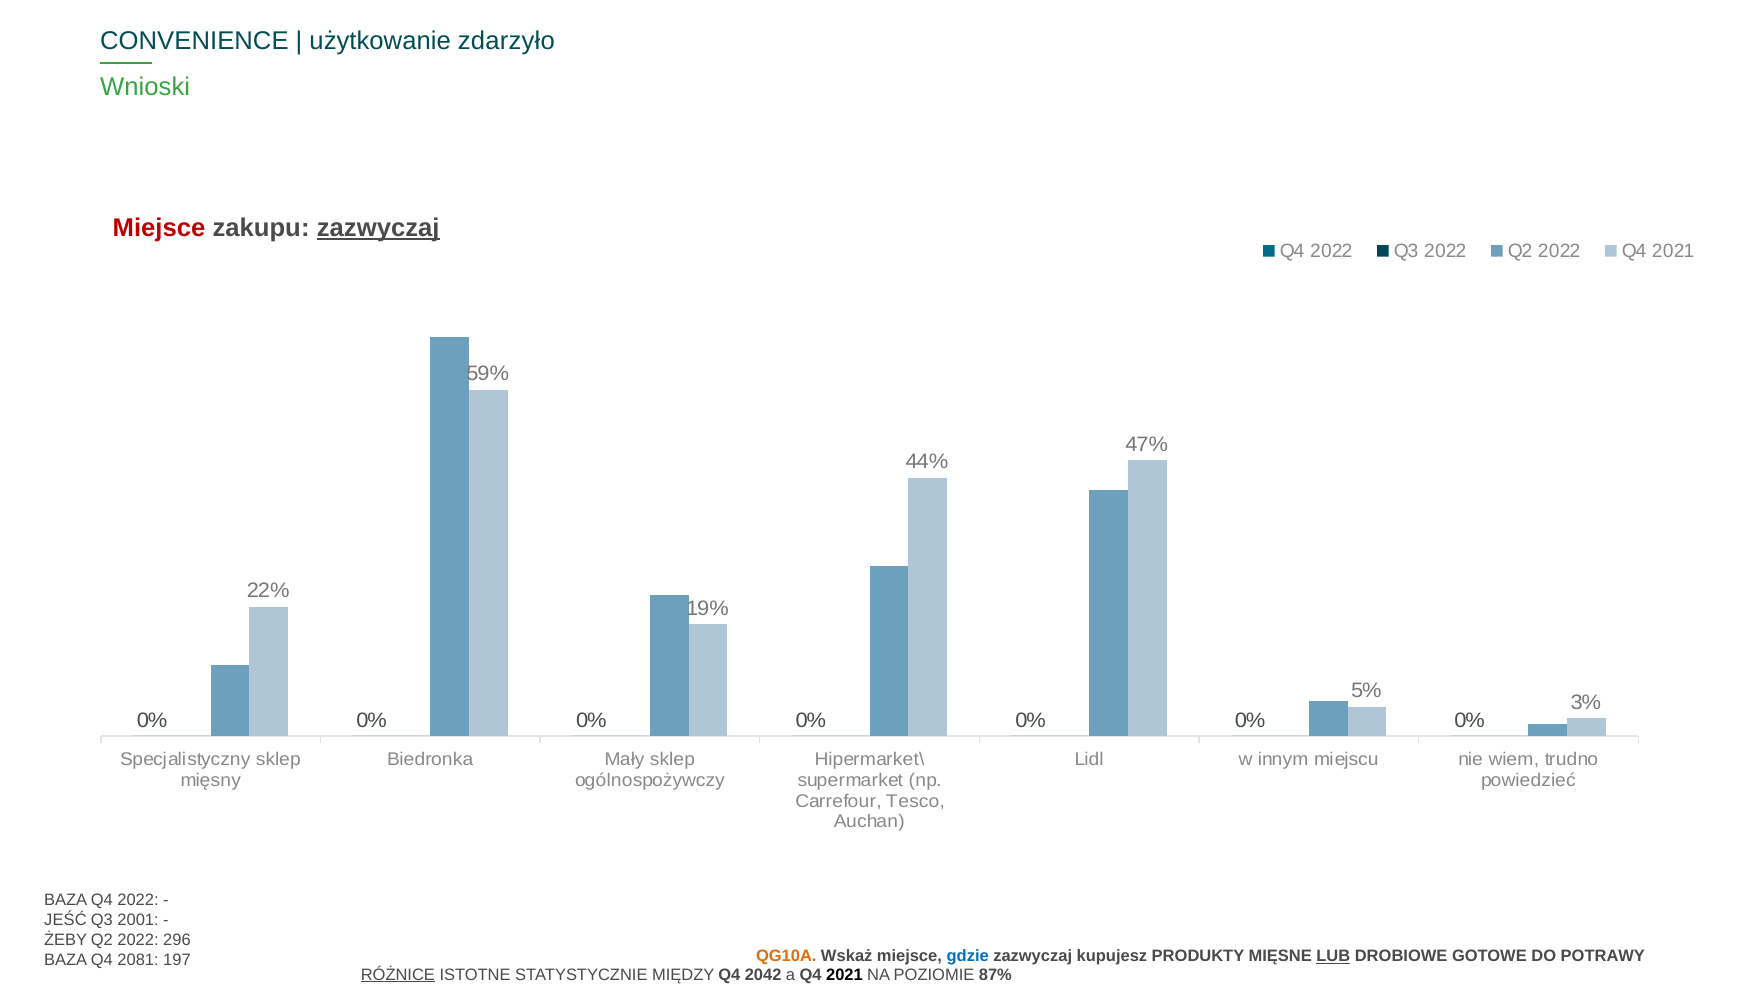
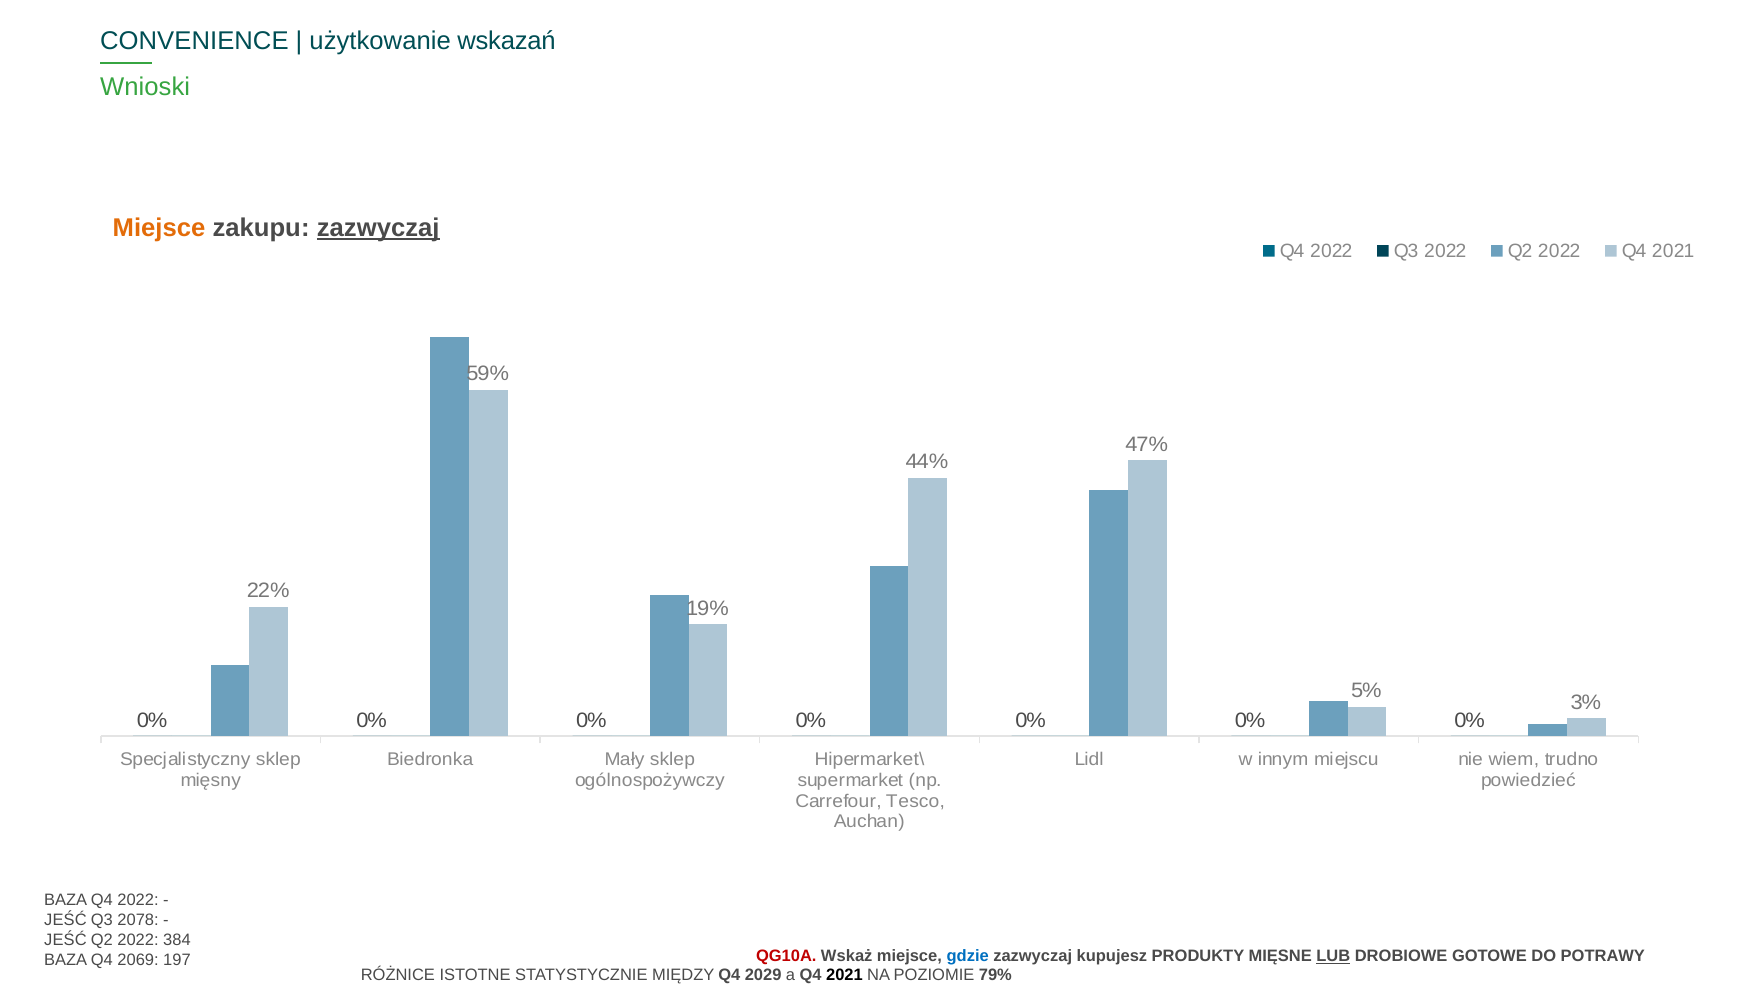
zdarzyło: zdarzyło -> wskazań (507, 41)
Miejsce colour: red -> orange (159, 228)
2001: 2001 -> 2078 (138, 920)
ŻEBY: ŻEBY -> JEŚĆ (65, 940)
296: 296 -> 384 (177, 940)
QG10A colour: orange -> red (786, 956)
2081: 2081 -> 2069 (138, 959)
RÓŻNICE underline: present -> none (398, 975)
2042: 2042 -> 2029 (763, 975)
87%: 87% -> 79% (995, 975)
